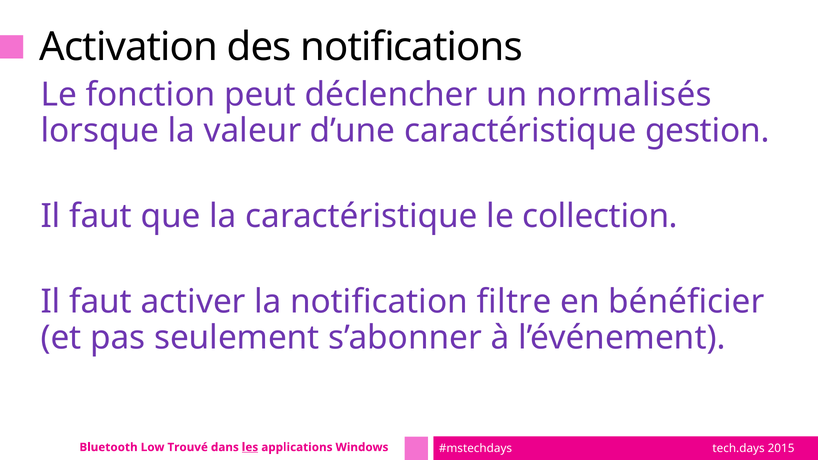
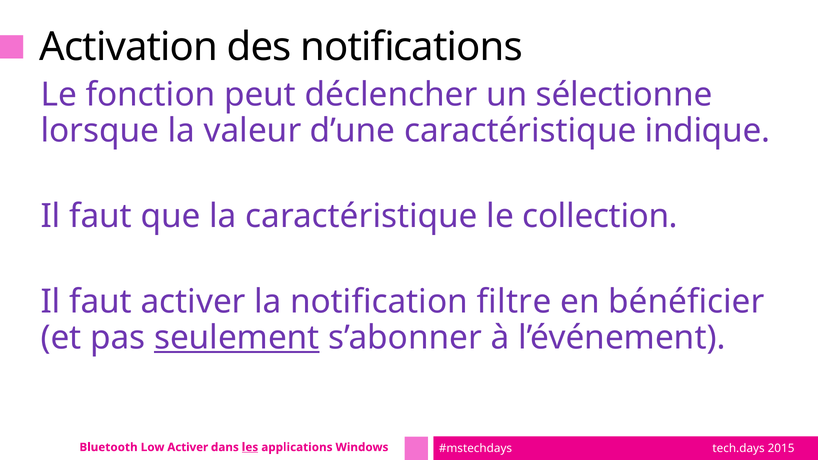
normalisés: normalisés -> sélectionne (624, 95)
gestion: gestion -> indique (707, 131)
seulement underline: none -> present (237, 338)
Low Trouvé: Trouvé -> Activer (188, 447)
